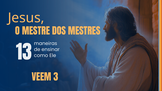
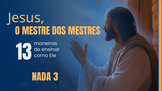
VEEM: VEEM -> NADA (41, 78)
